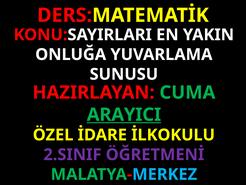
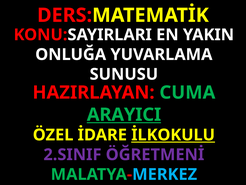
İLKOKULU underline: none -> present (173, 135)
